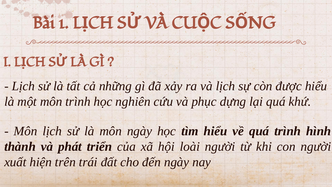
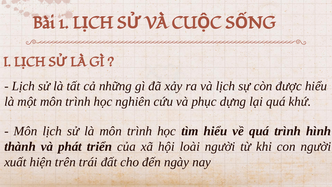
là môn ngày: ngày -> trình (140, 131)
